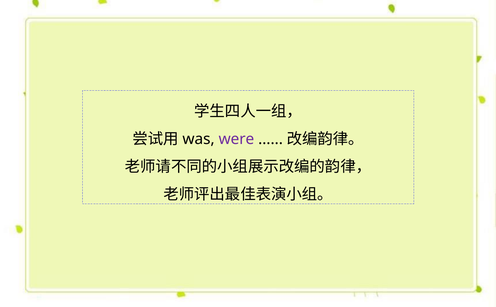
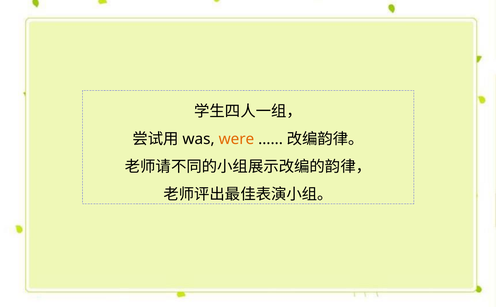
were colour: purple -> orange (236, 139)
